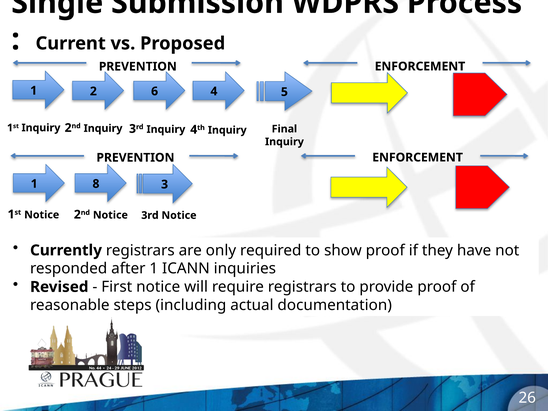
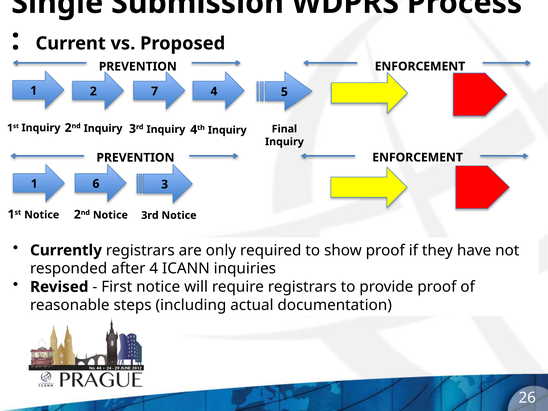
6: 6 -> 7 (155, 91)
8: 8 -> 6 (96, 184)
after 1: 1 -> 4 (154, 269)
